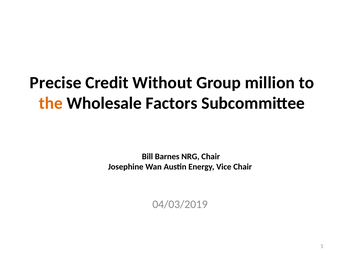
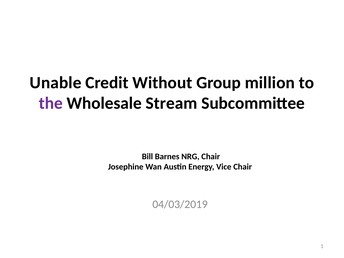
Precise: Precise -> Unable (56, 83)
the colour: orange -> purple (51, 103)
Factors: Factors -> Stream (171, 103)
